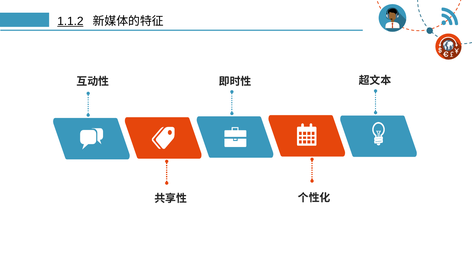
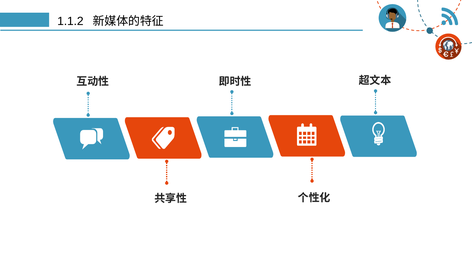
1.1.2 underline: present -> none (70, 21)
